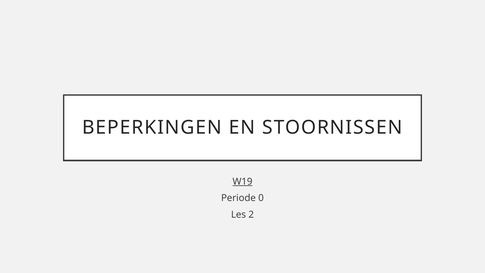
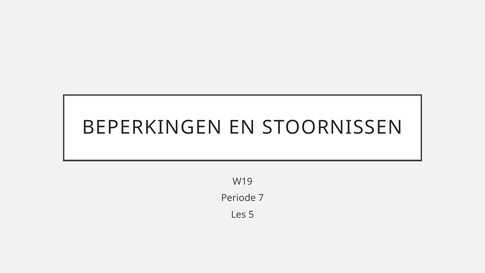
W19 underline: present -> none (243, 181)
0: 0 -> 7 (261, 198)
2: 2 -> 5 (251, 215)
